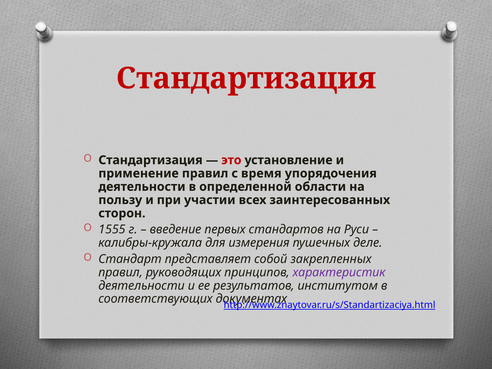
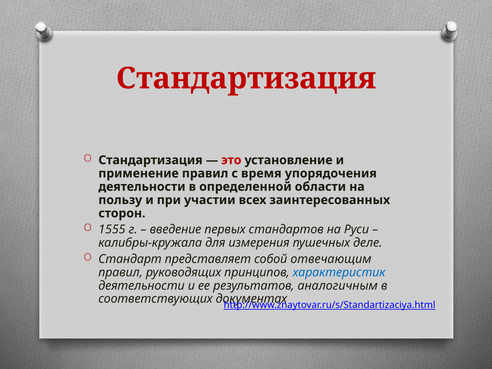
закрепленных: закрепленных -> отвечающим (331, 259)
характеристик colour: purple -> blue (339, 272)
институтом: институтом -> аналогичным (338, 286)
